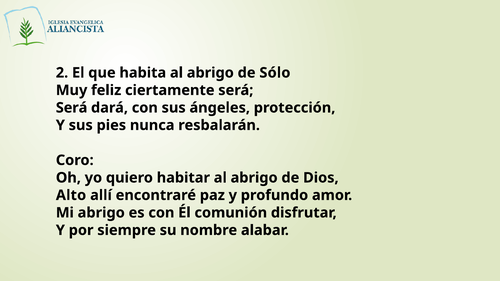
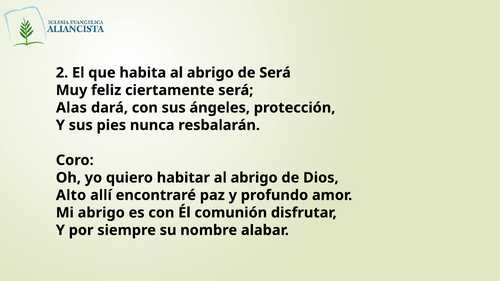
de Sólo: Sólo -> Será (275, 73)
Será: Será -> Alas (71, 108)
